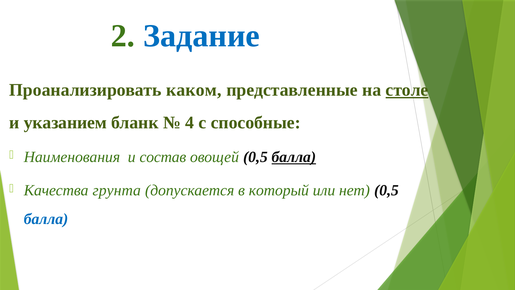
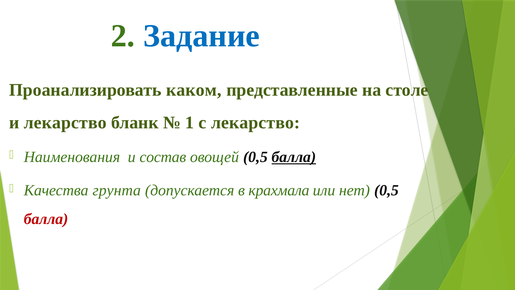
столе underline: present -> none (407, 90)
и указанием: указанием -> лекарство (65, 122)
4: 4 -> 1 (190, 122)
с способные: способные -> лекарство (256, 122)
который: который -> крахмала (279, 190)
балла colour: blue -> red (46, 219)
